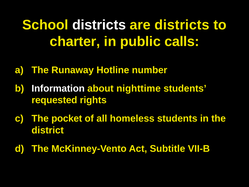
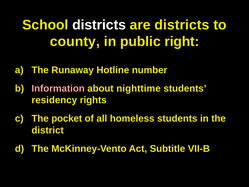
charter: charter -> county (75, 41)
calls: calls -> right (182, 41)
Information colour: white -> pink (58, 88)
requested: requested -> residency (54, 100)
